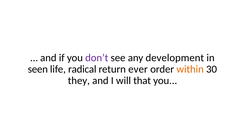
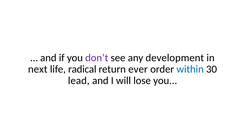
seen: seen -> next (38, 69)
within colour: orange -> blue (190, 69)
they: they -> lead (79, 81)
that: that -> lose (142, 81)
